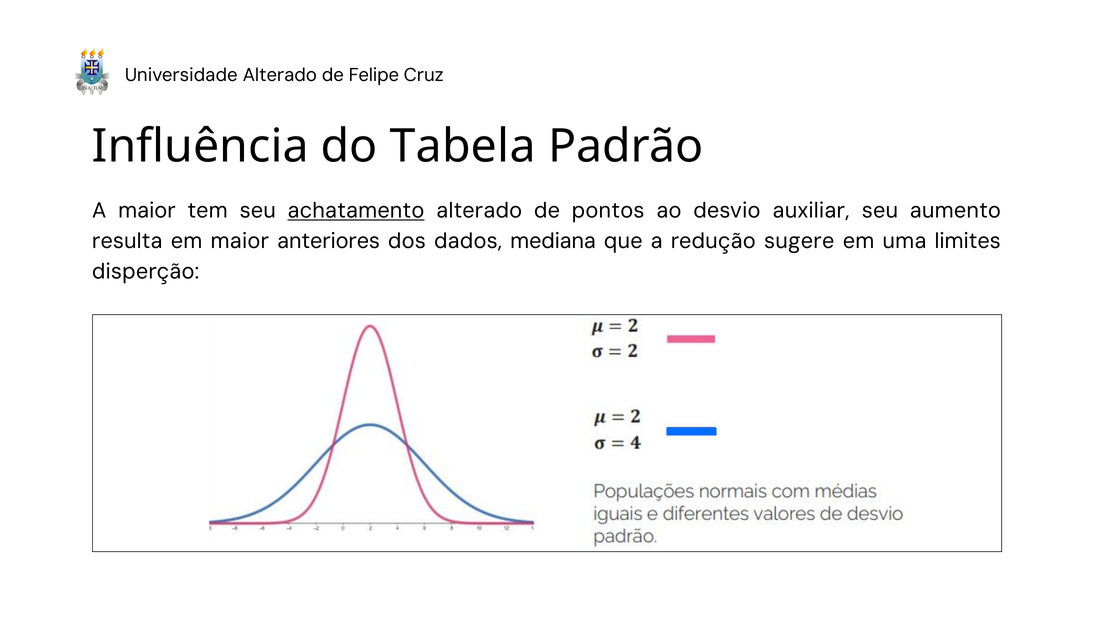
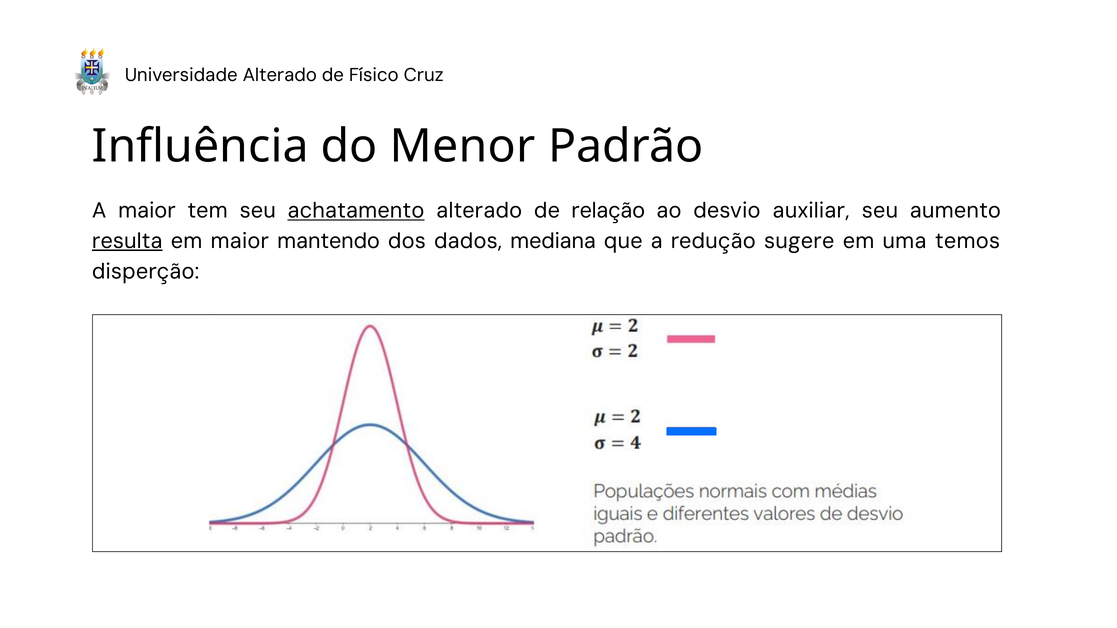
Felipe: Felipe -> Físico (374, 75)
Tabela: Tabela -> Menor (463, 146)
pontos: pontos -> relação (608, 211)
resulta underline: none -> present (127, 241)
anteriores: anteriores -> mantendo (329, 241)
limites: limites -> temos (968, 241)
